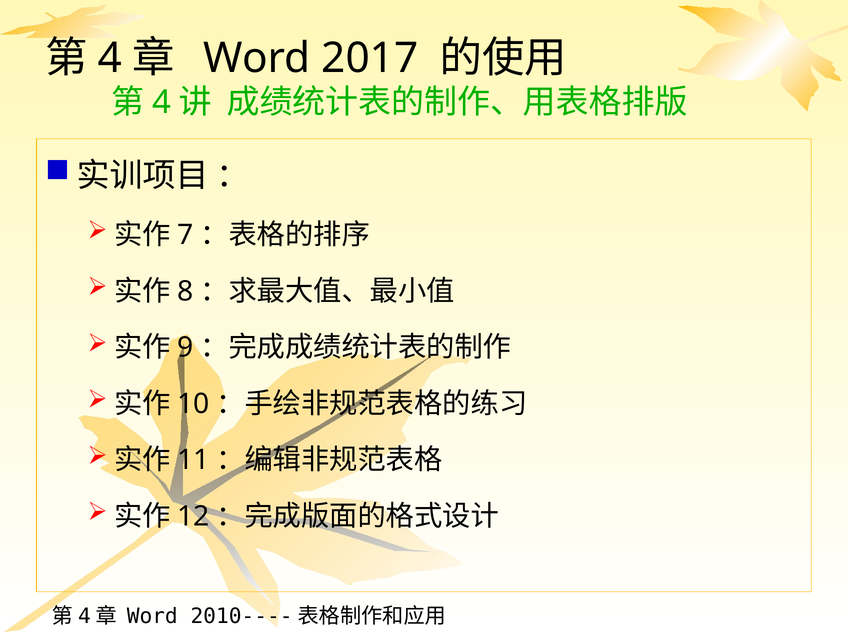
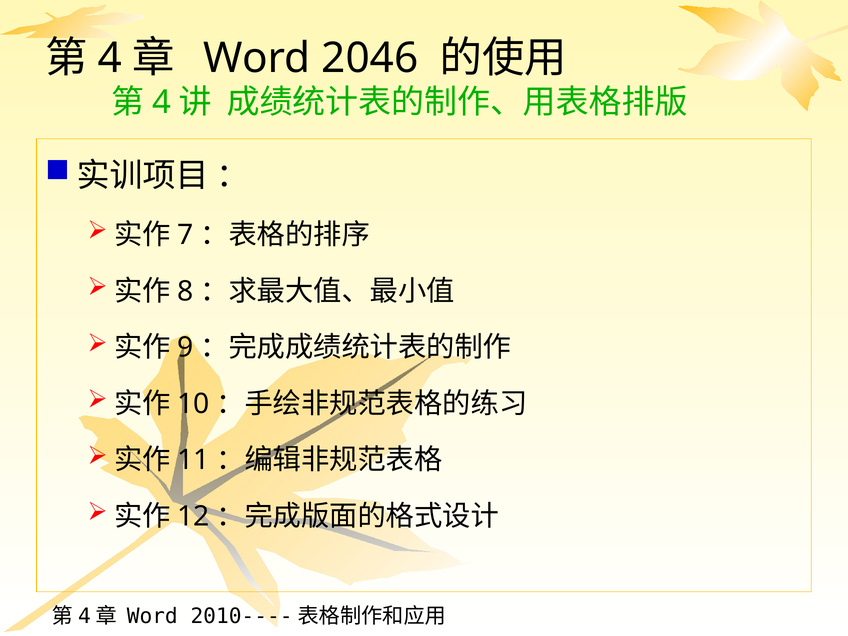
2017: 2017 -> 2046 (370, 58)
